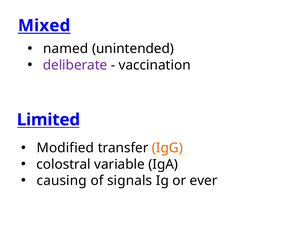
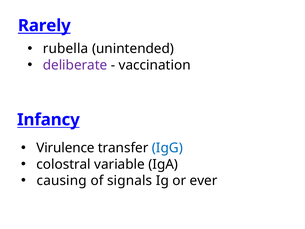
Mixed: Mixed -> Rarely (44, 26)
named: named -> rubella (66, 49)
Limited: Limited -> Infancy (48, 120)
Modified: Modified -> Virulence (65, 148)
IgG colour: orange -> blue (167, 148)
